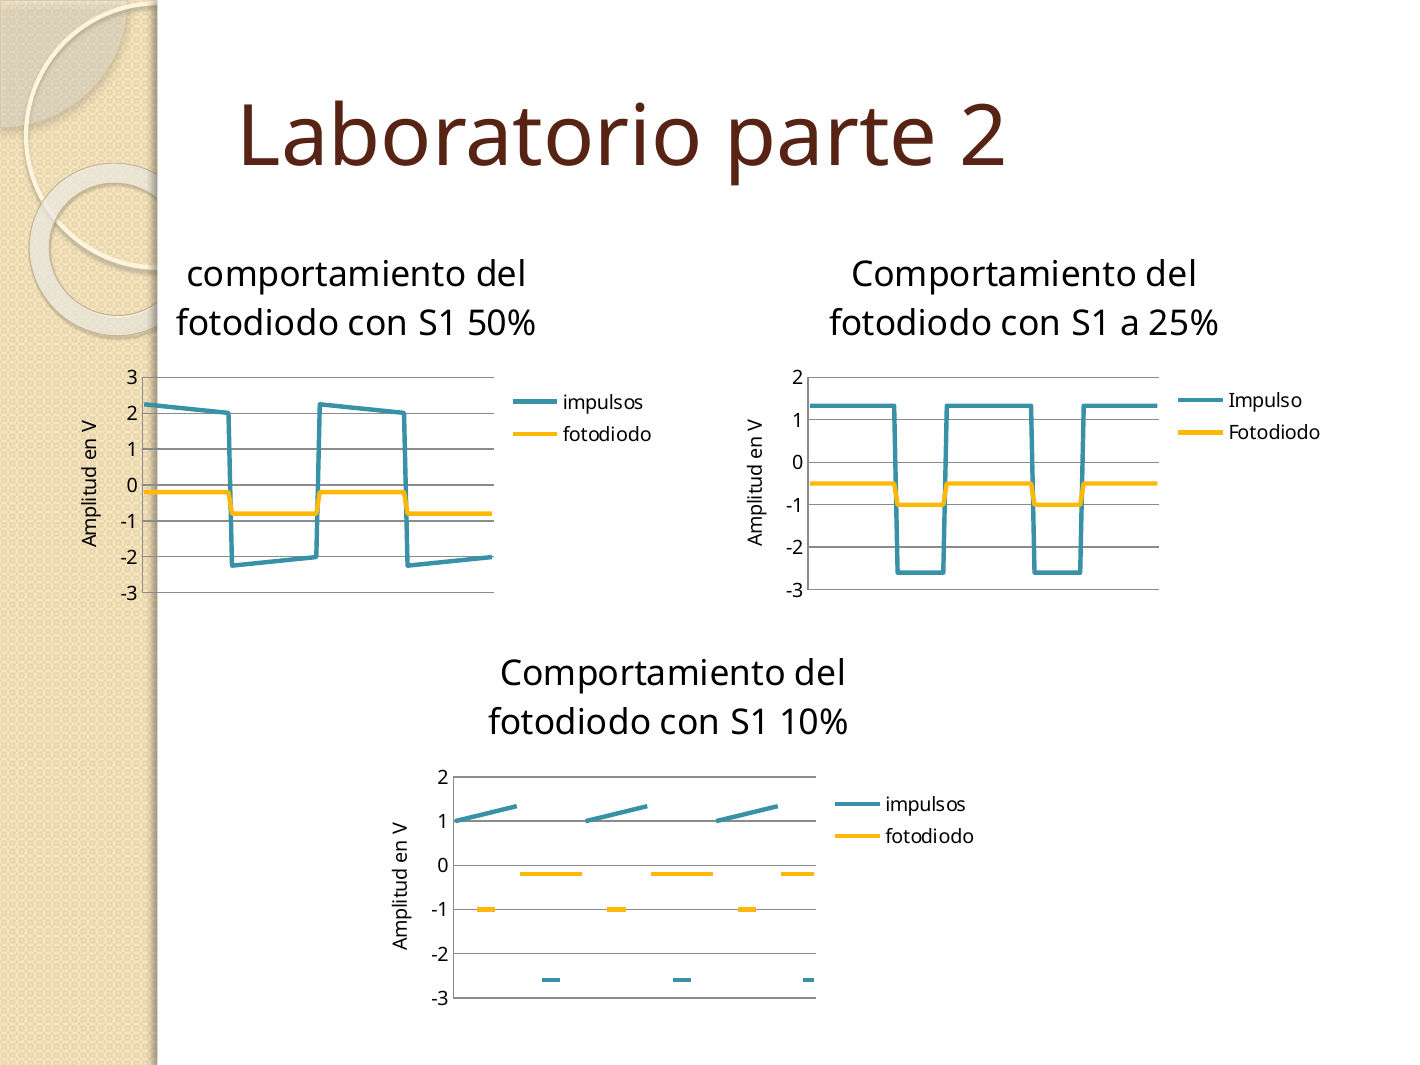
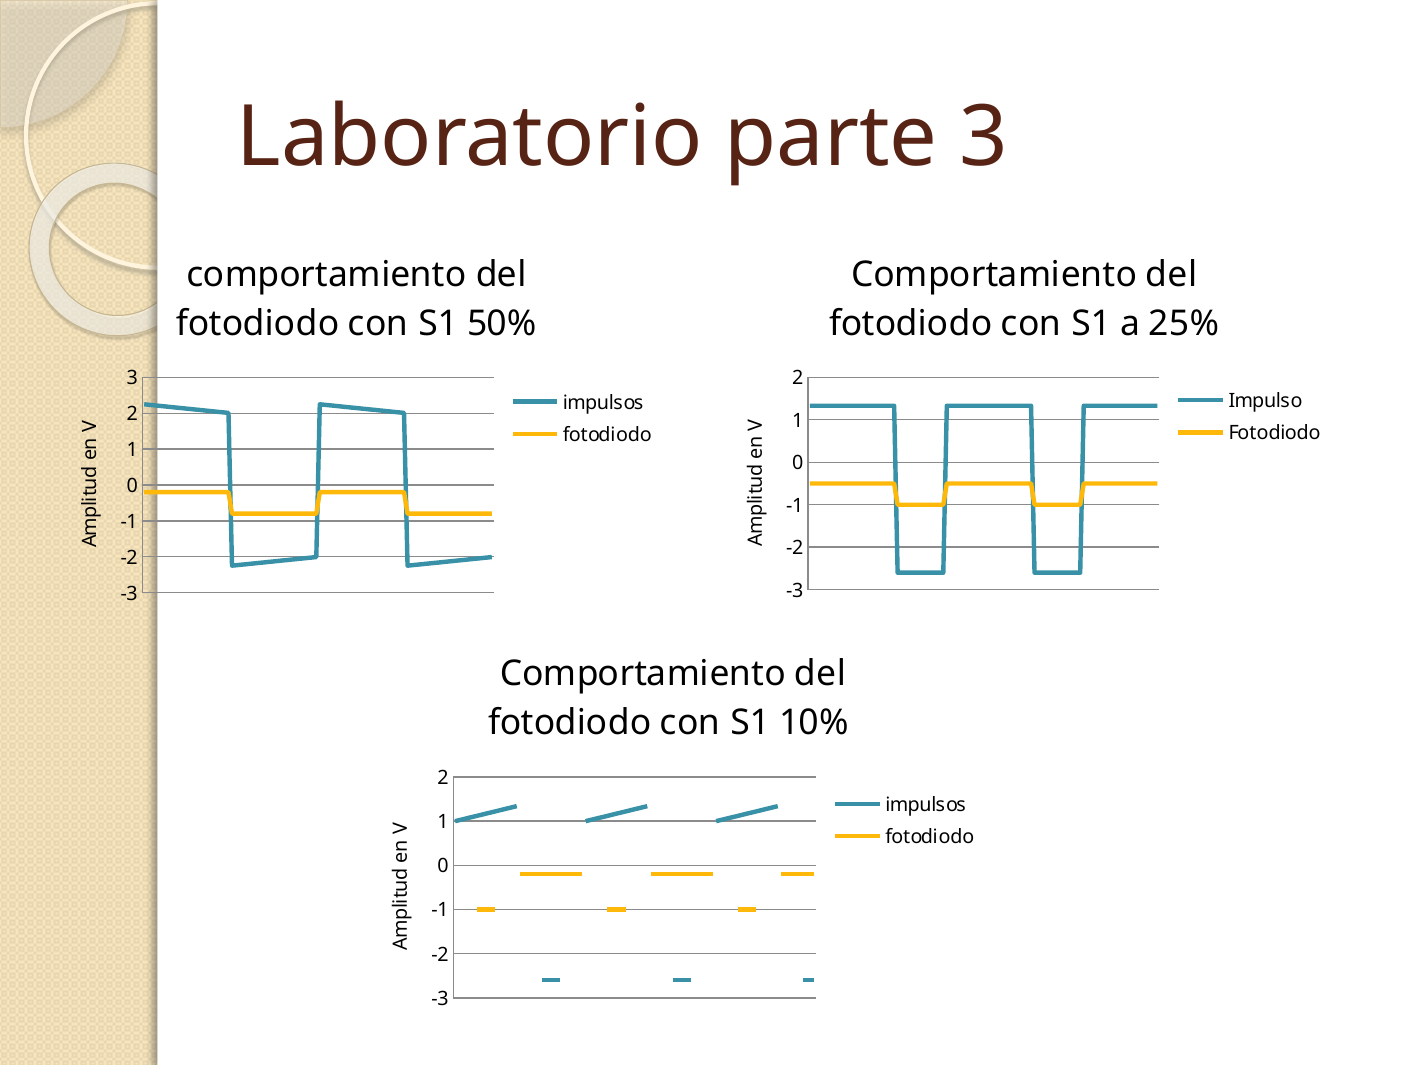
parte 2: 2 -> 3 (984, 137)
